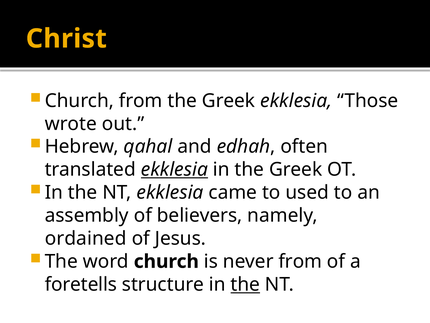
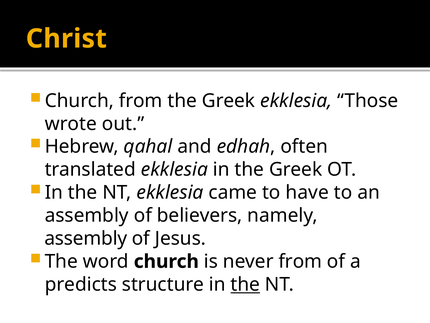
ekklesia underline: present -> none (174, 169)
used: used -> have (307, 192)
ordained: ordained -> assembly (86, 238)
foretells: foretells -> predicts (81, 284)
